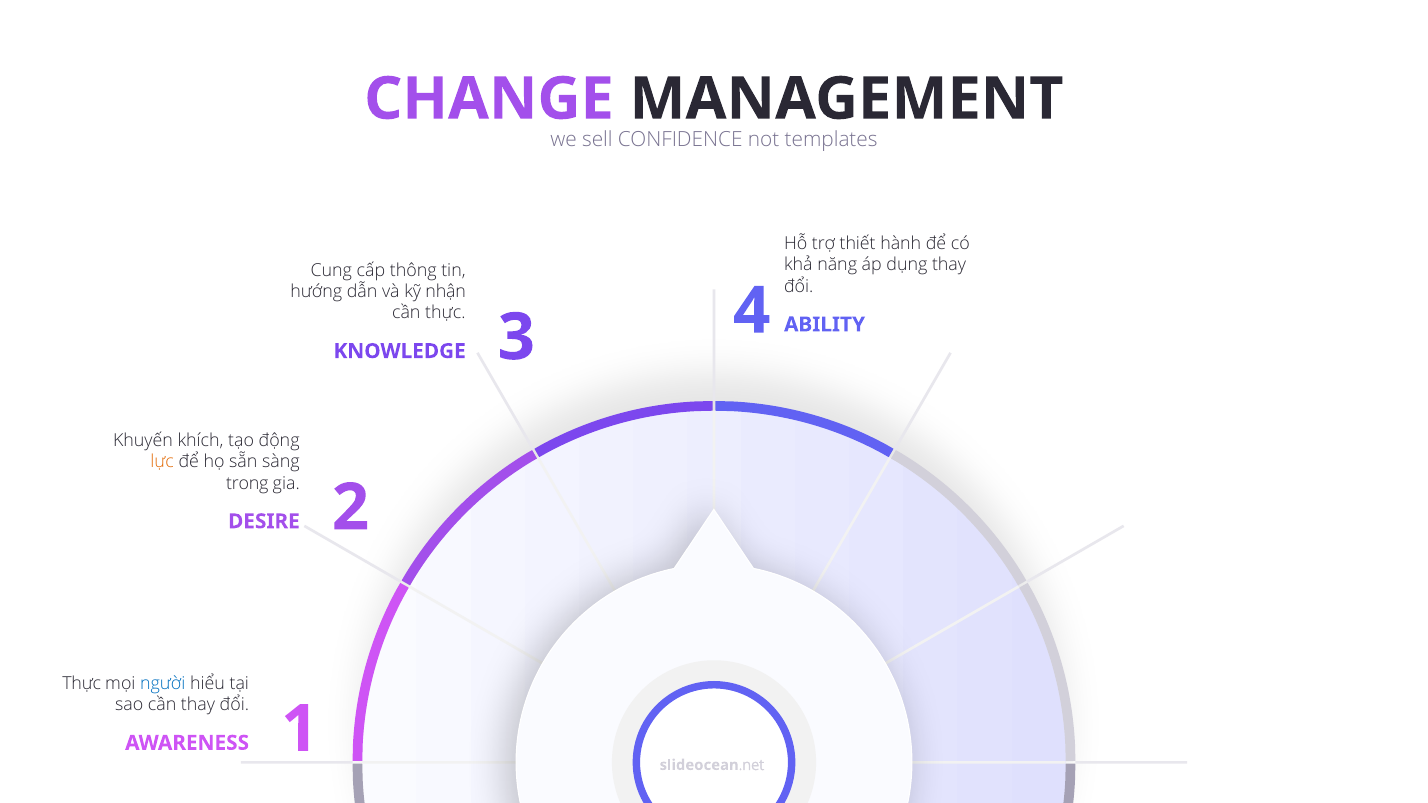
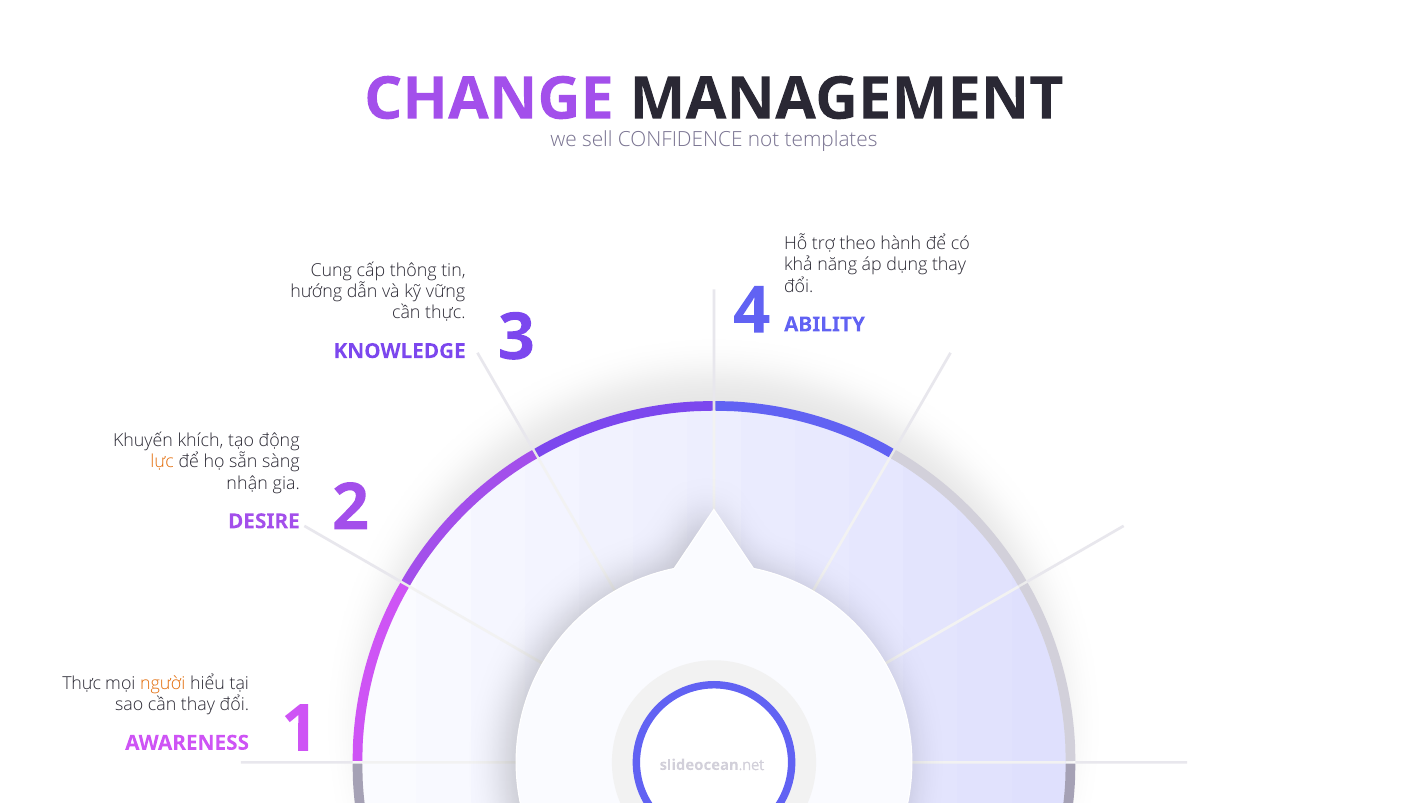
thiết: thiết -> theo (858, 244)
nhận: nhận -> vững (446, 292)
trong: trong -> nhận (247, 483)
người colour: blue -> orange (163, 683)
